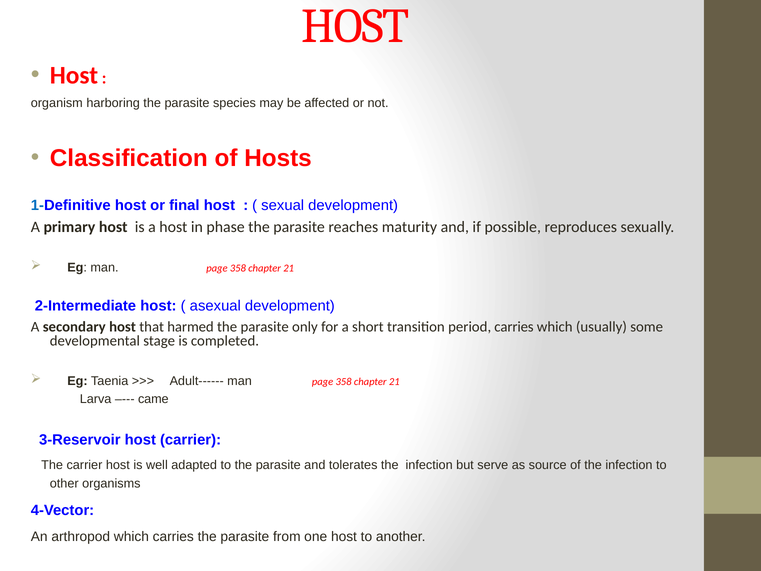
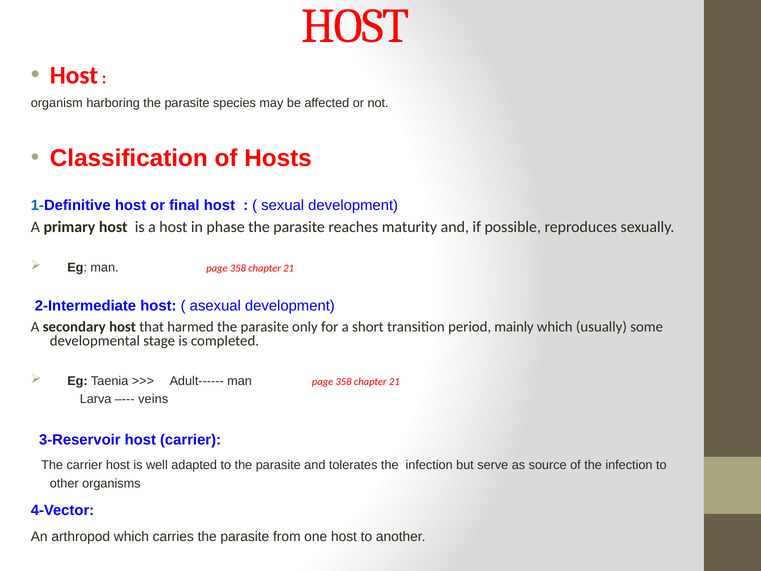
period carries: carries -> mainly (514, 327)
came: came -> veins (153, 399)
